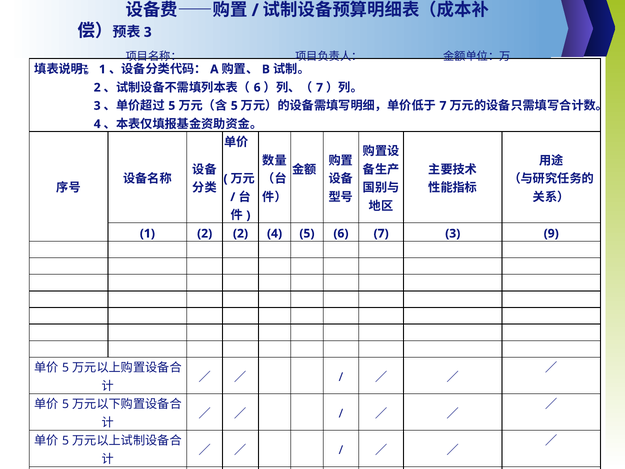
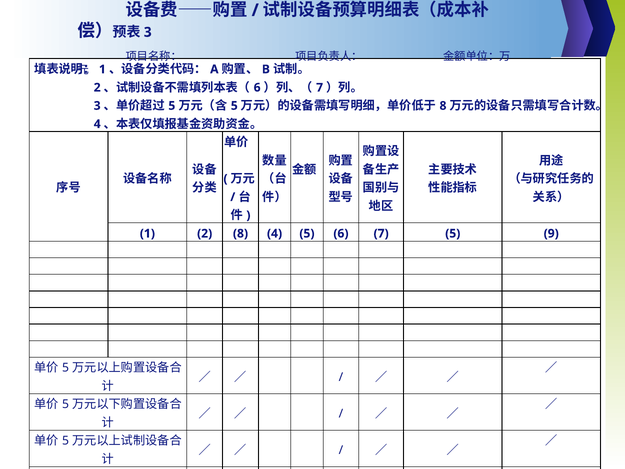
7: 7 -> 8 (443, 106)
2 2: 2 -> 8 (240, 233)
7 3: 3 -> 5 (453, 233)
